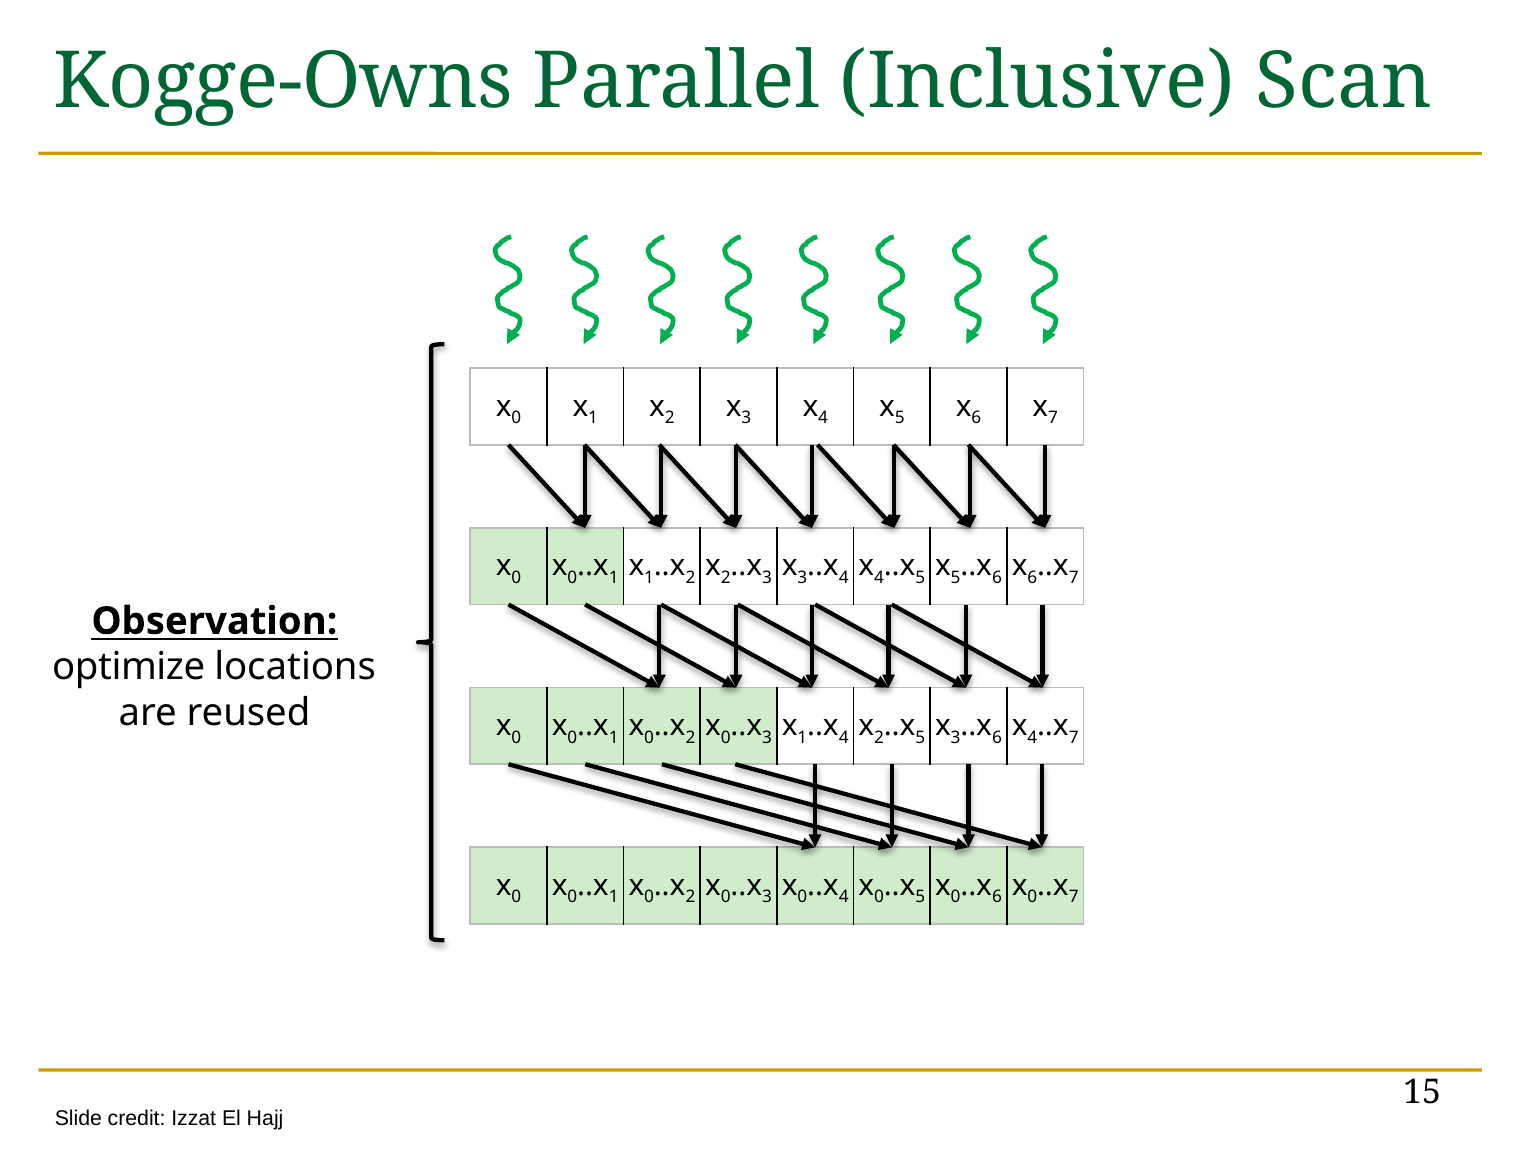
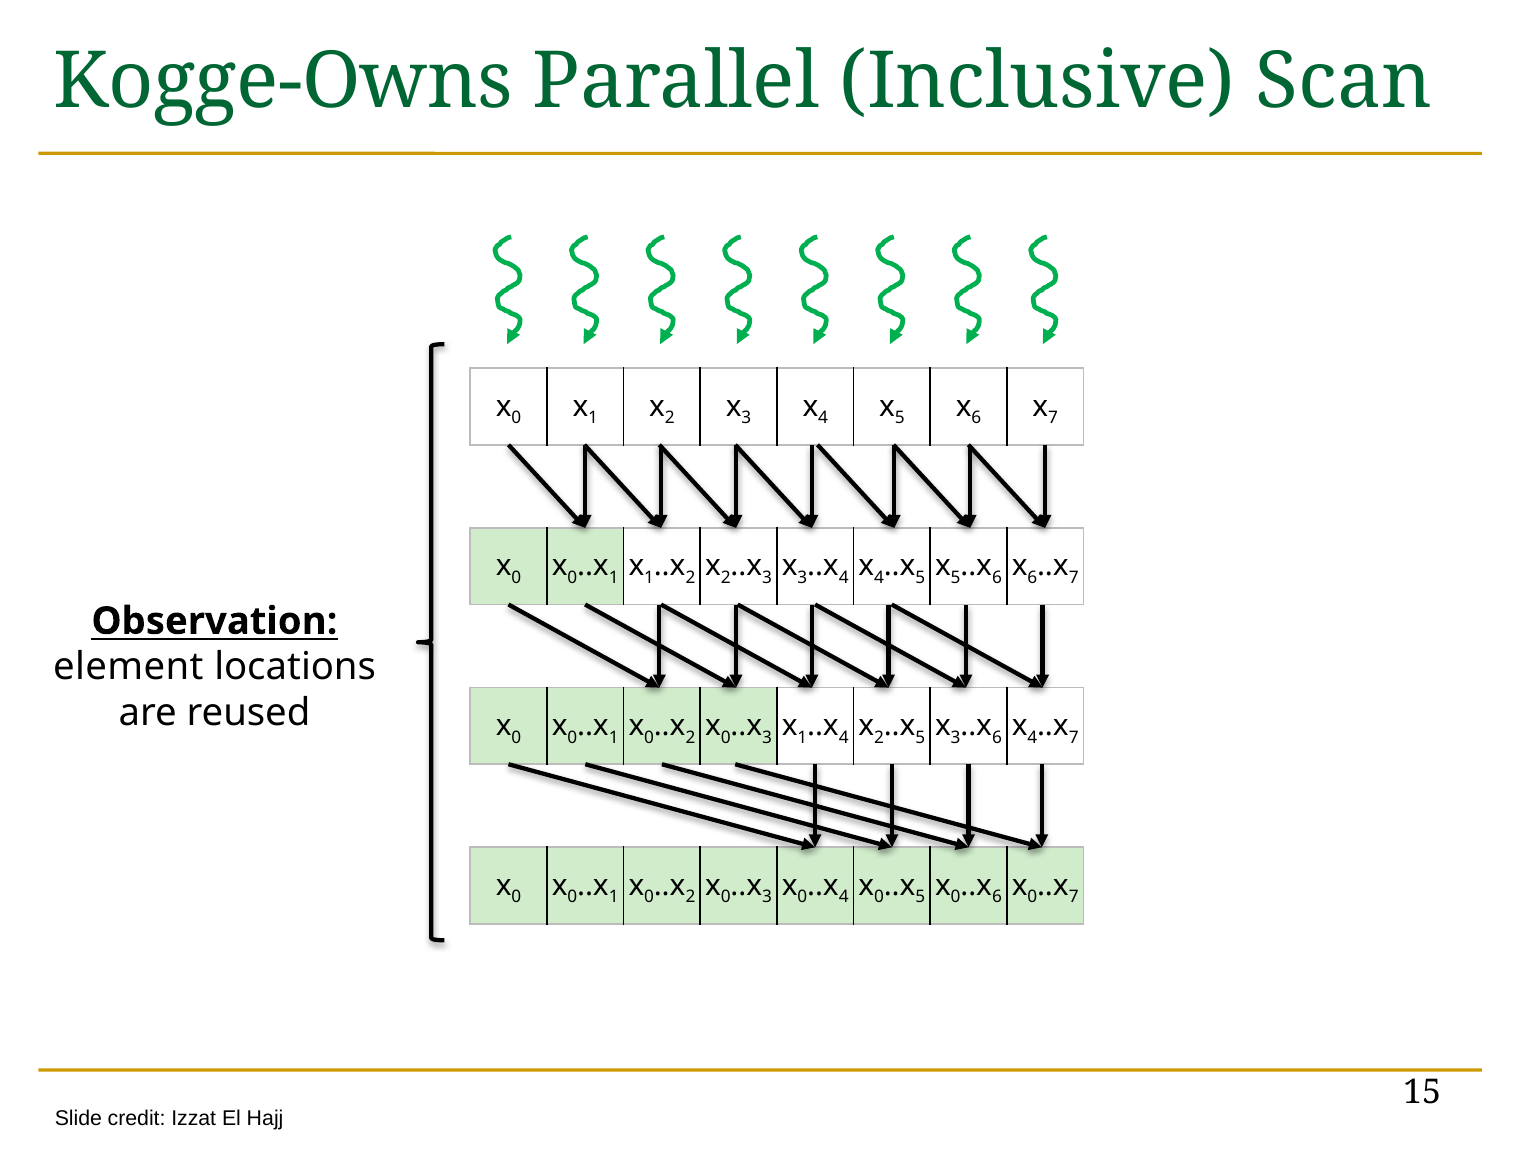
optimize: optimize -> element (128, 667)
